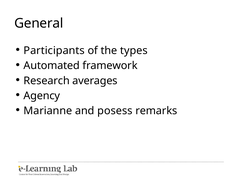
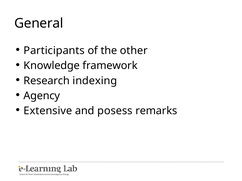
types: types -> other (134, 51)
Automated: Automated -> Knowledge (52, 66)
averages: averages -> indexing (95, 81)
Marianne: Marianne -> Extensive (48, 111)
